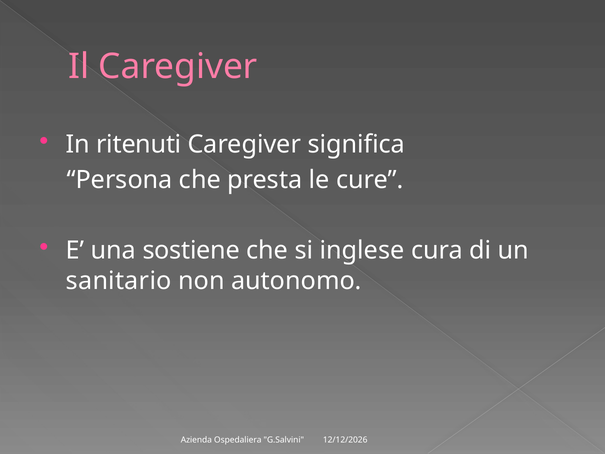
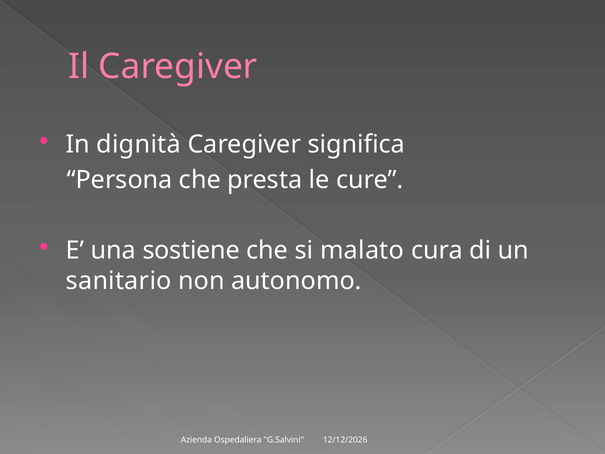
ritenuti: ritenuti -> dignità (139, 144)
inglese: inglese -> malato (362, 250)
